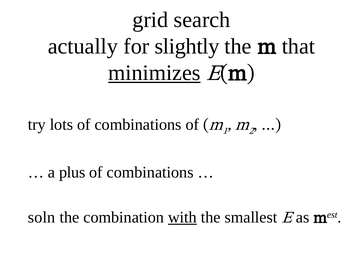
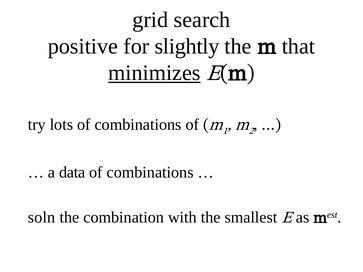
actually: actually -> positive (83, 46)
plus: plus -> data (72, 172)
with underline: present -> none (182, 218)
